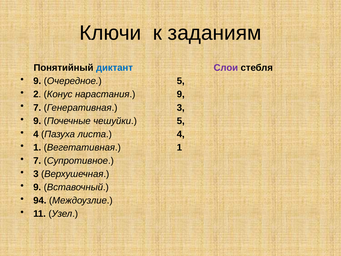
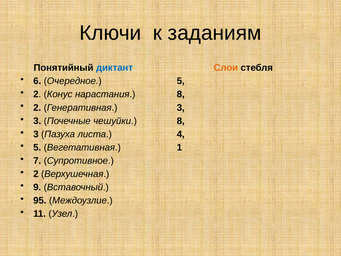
Слои colour: purple -> orange (226, 68)
9: 9 -> 6 (37, 81)
9: 9 -> 8 (181, 94)
7: 7 -> 2 (37, 108)
9: 9 -> 3 (37, 121)
5: 5 -> 8 (181, 121)
4: 4 -> 3 (36, 134)
1: 1 -> 5 (37, 147)
3: 3 -> 2 (36, 174)
94: 94 -> 95 (40, 200)
